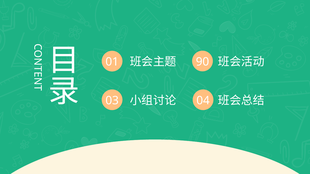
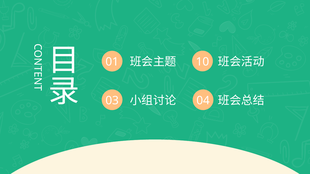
90: 90 -> 10 (202, 62)
